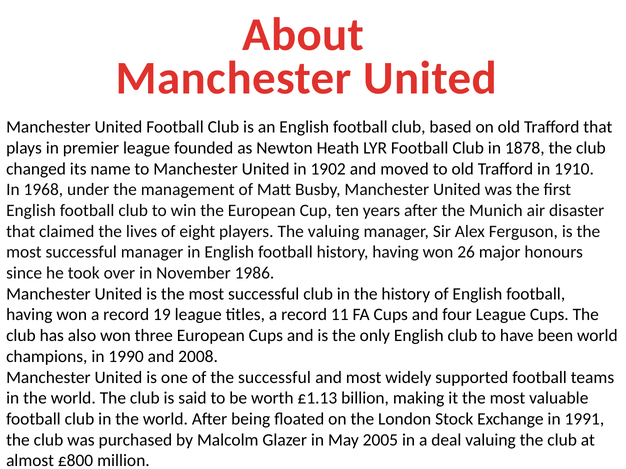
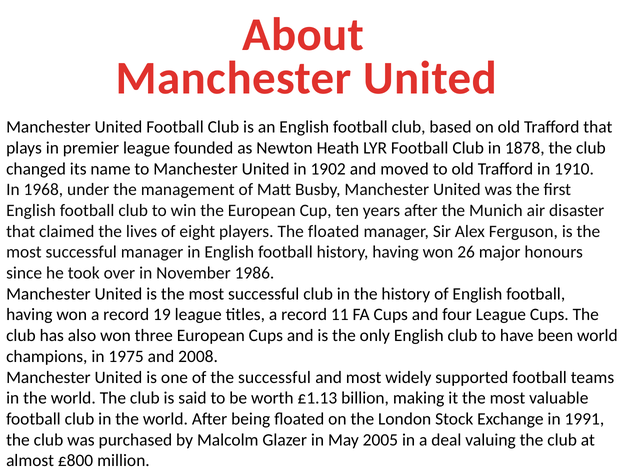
The valuing: valuing -> floated (334, 232)
1990: 1990 -> 1975 (126, 357)
